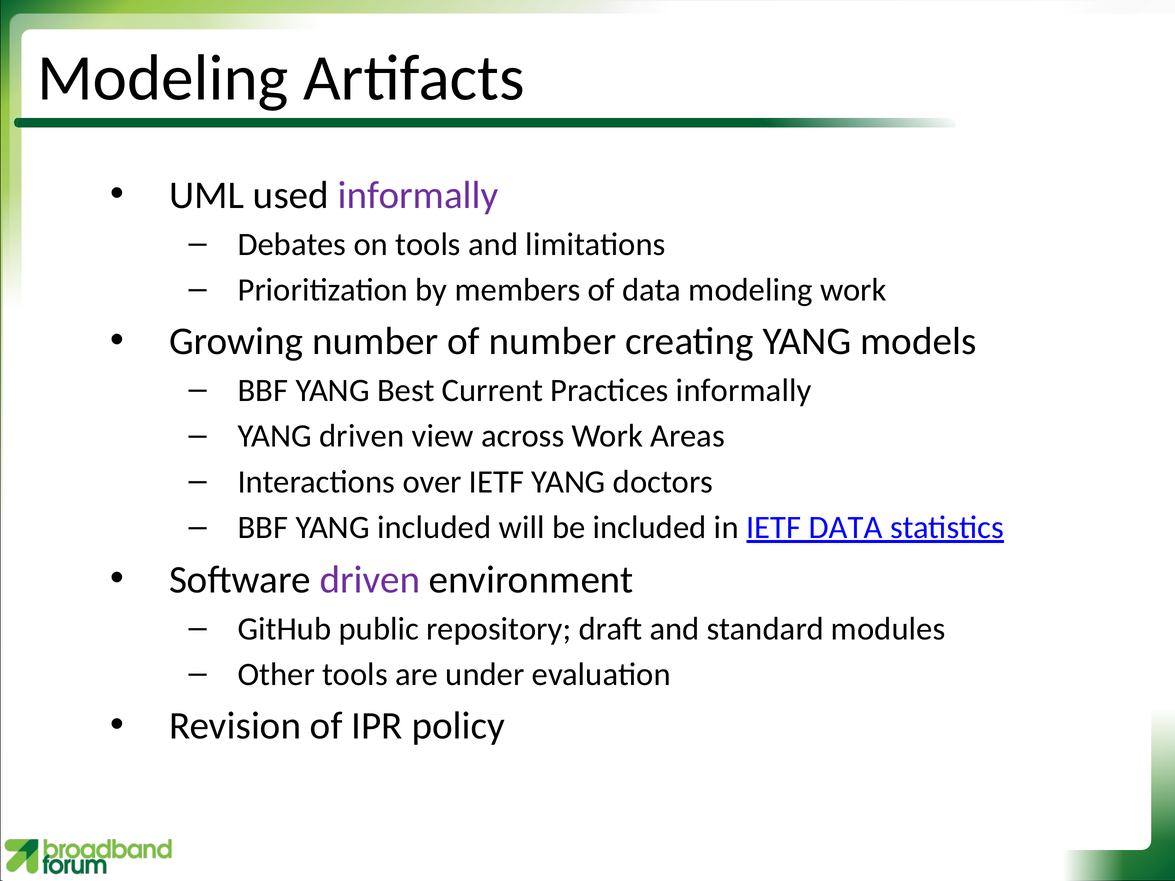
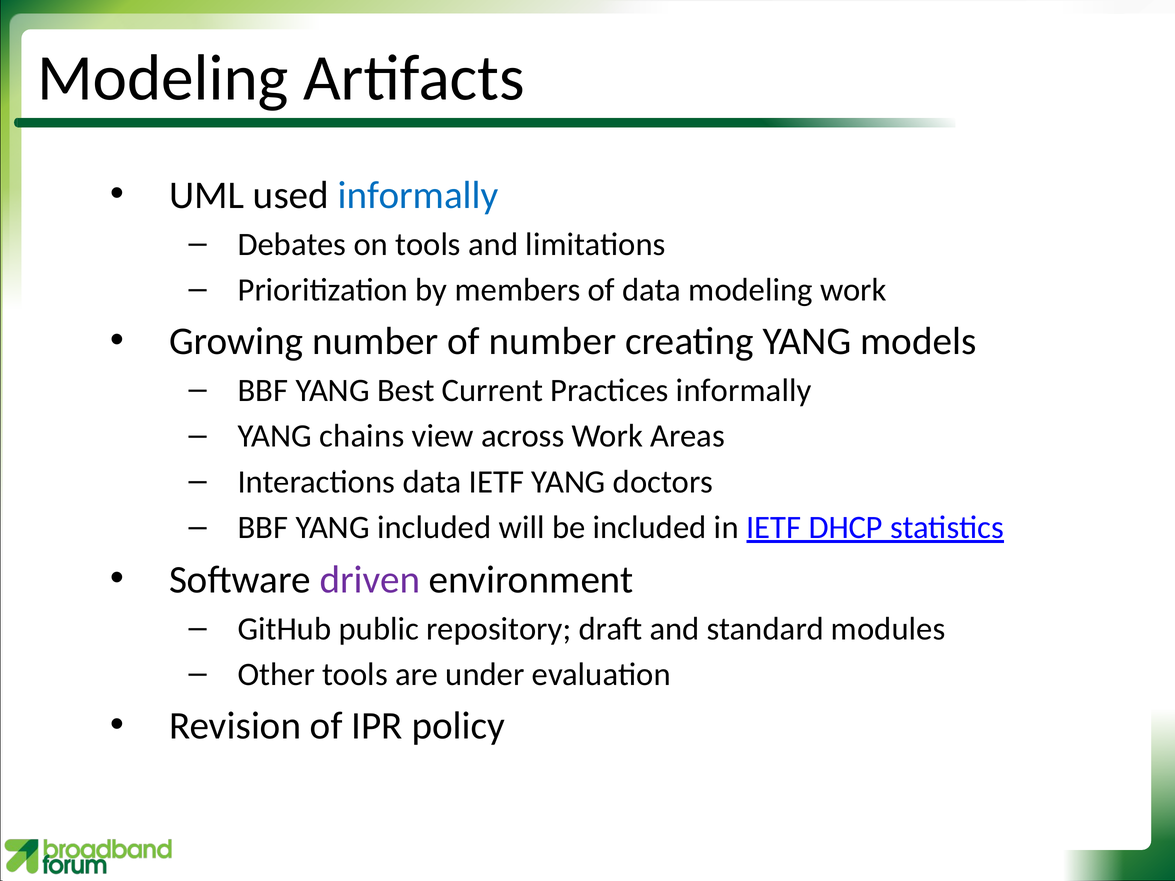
informally colour: purple -> blue (418, 195)
YANG driven: driven -> chains (362, 436)
Interactions over: over -> data (432, 482)
IETF DATA: DATA -> DHCP (846, 528)
